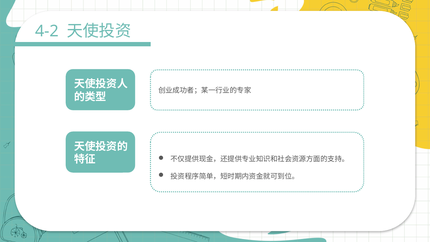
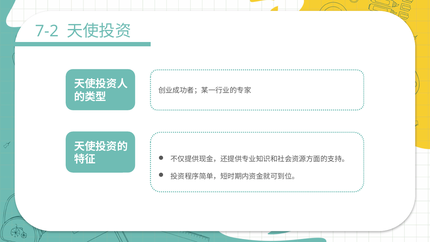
4-2: 4-2 -> 7-2 (47, 31)
